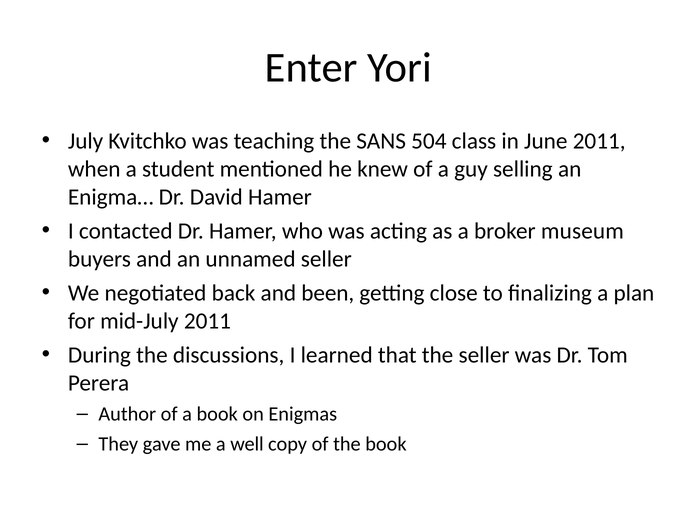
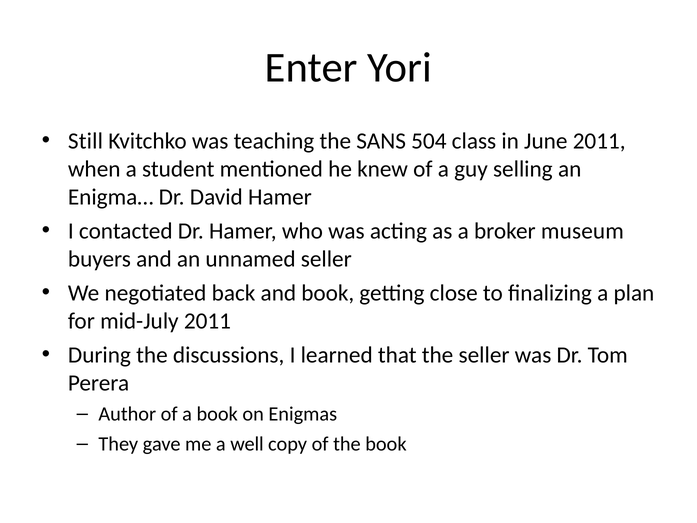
July: July -> Still (85, 141)
and been: been -> book (328, 293)
